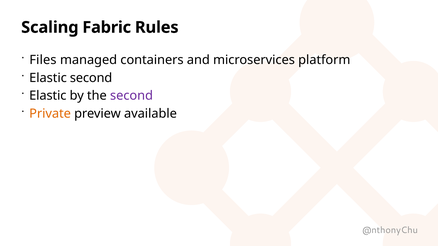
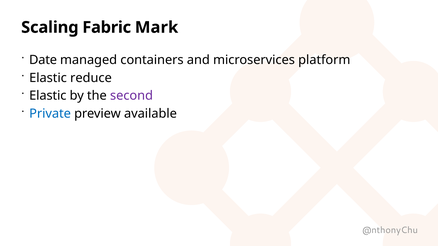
Rules: Rules -> Mark (157, 27)
Files: Files -> Date (43, 60)
Elastic second: second -> reduce (91, 78)
Private colour: orange -> blue (50, 114)
